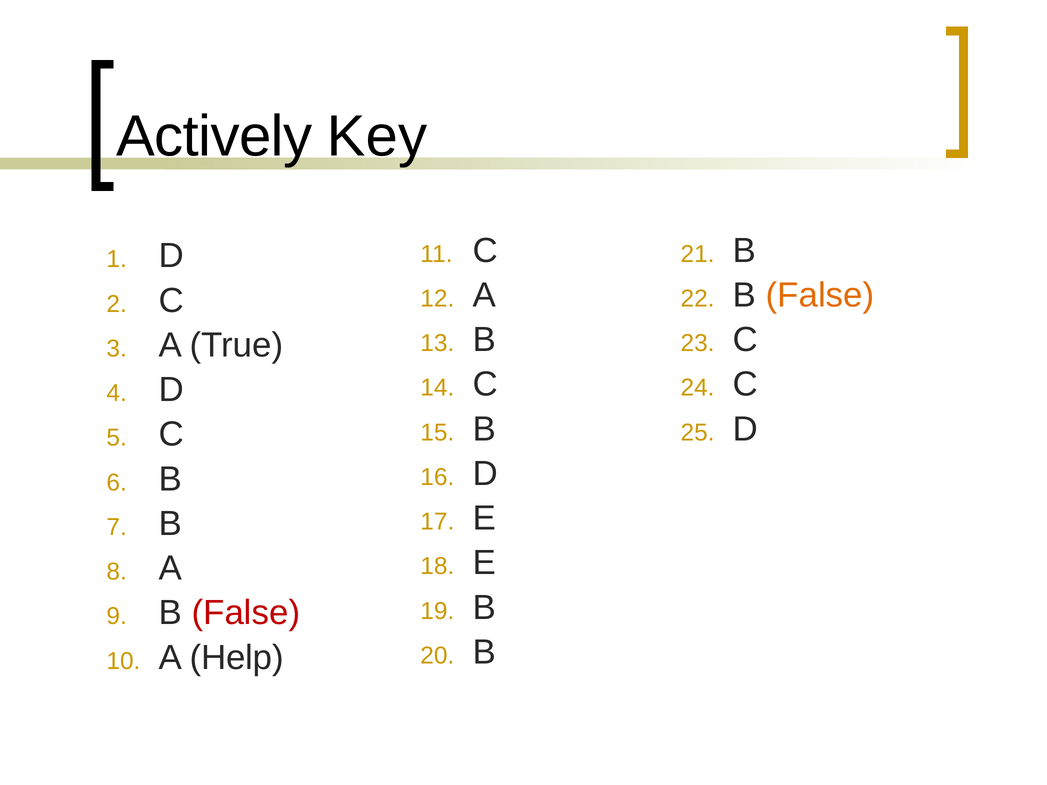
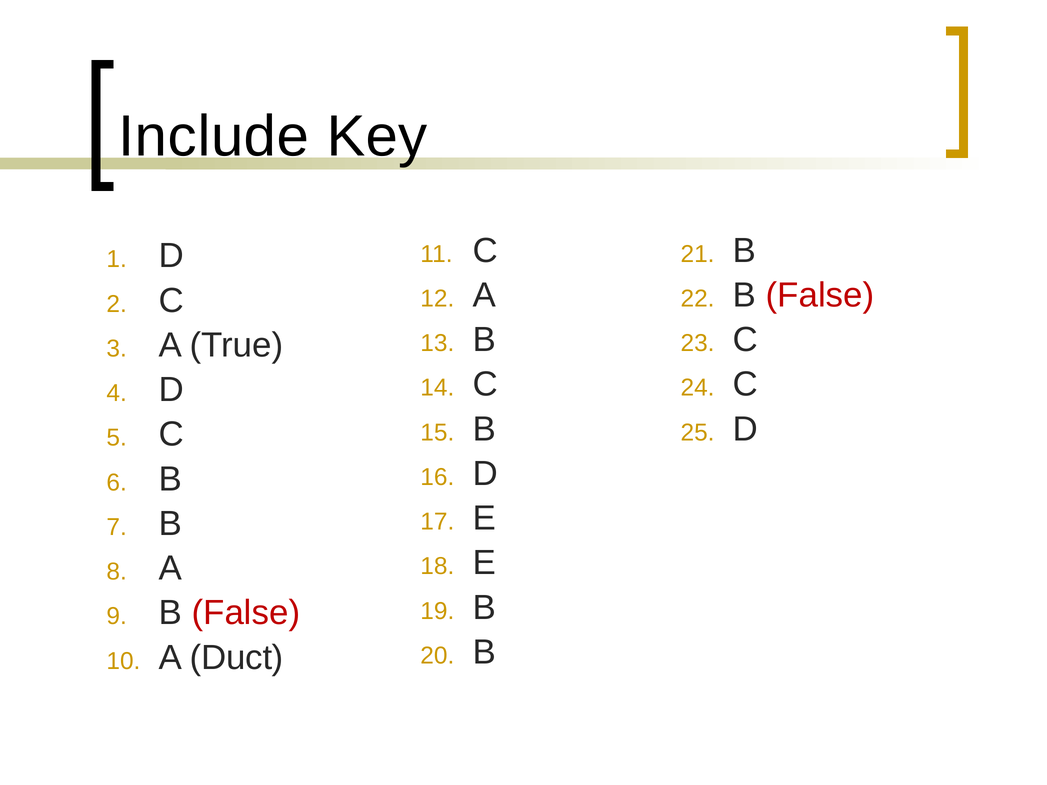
Actively: Actively -> Include (214, 137)
False colour: orange -> red (820, 295)
Help: Help -> Duct (237, 658)
